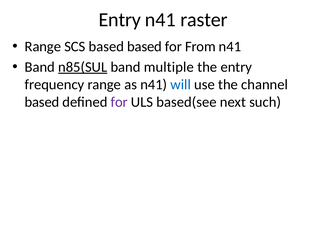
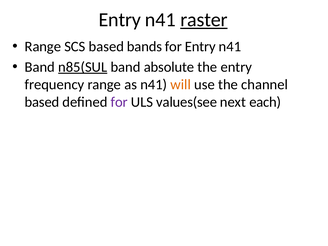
raster underline: none -> present (204, 20)
based based: based -> bands (145, 47)
for From: From -> Entry (200, 47)
multiple: multiple -> absolute (169, 67)
will colour: blue -> orange (181, 85)
based(see: based(see -> values(see (187, 102)
such: such -> each (265, 102)
